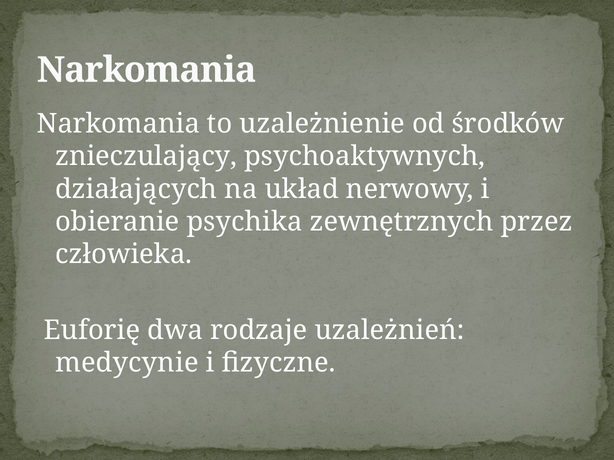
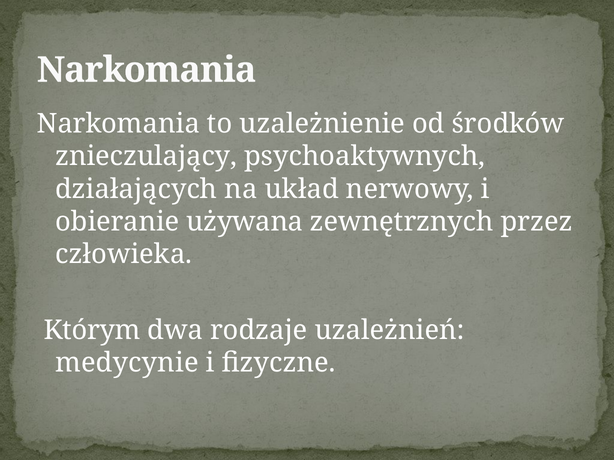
psychika: psychika -> używana (245, 222)
Euforię: Euforię -> Którym (92, 331)
